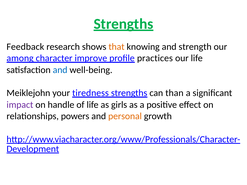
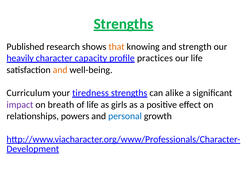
Feedback: Feedback -> Published (25, 47)
among: among -> heavily (20, 58)
improve: improve -> capacity (91, 58)
and colour: blue -> orange (60, 70)
Meiklejohn: Meiklejohn -> Curriculum (28, 93)
than: than -> alike (174, 93)
handle: handle -> breath (61, 105)
personal colour: orange -> blue (125, 116)
